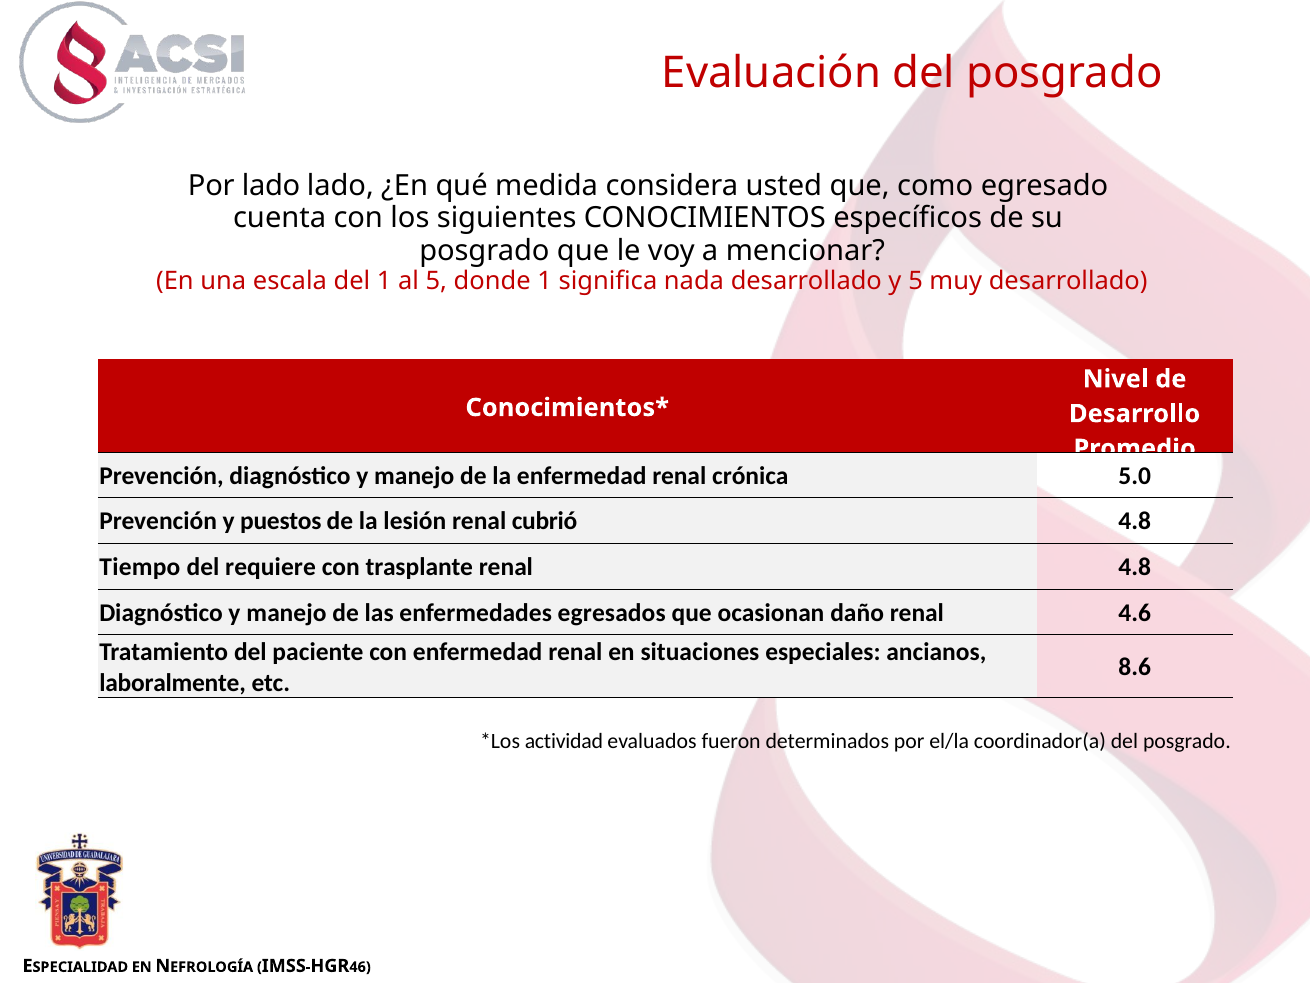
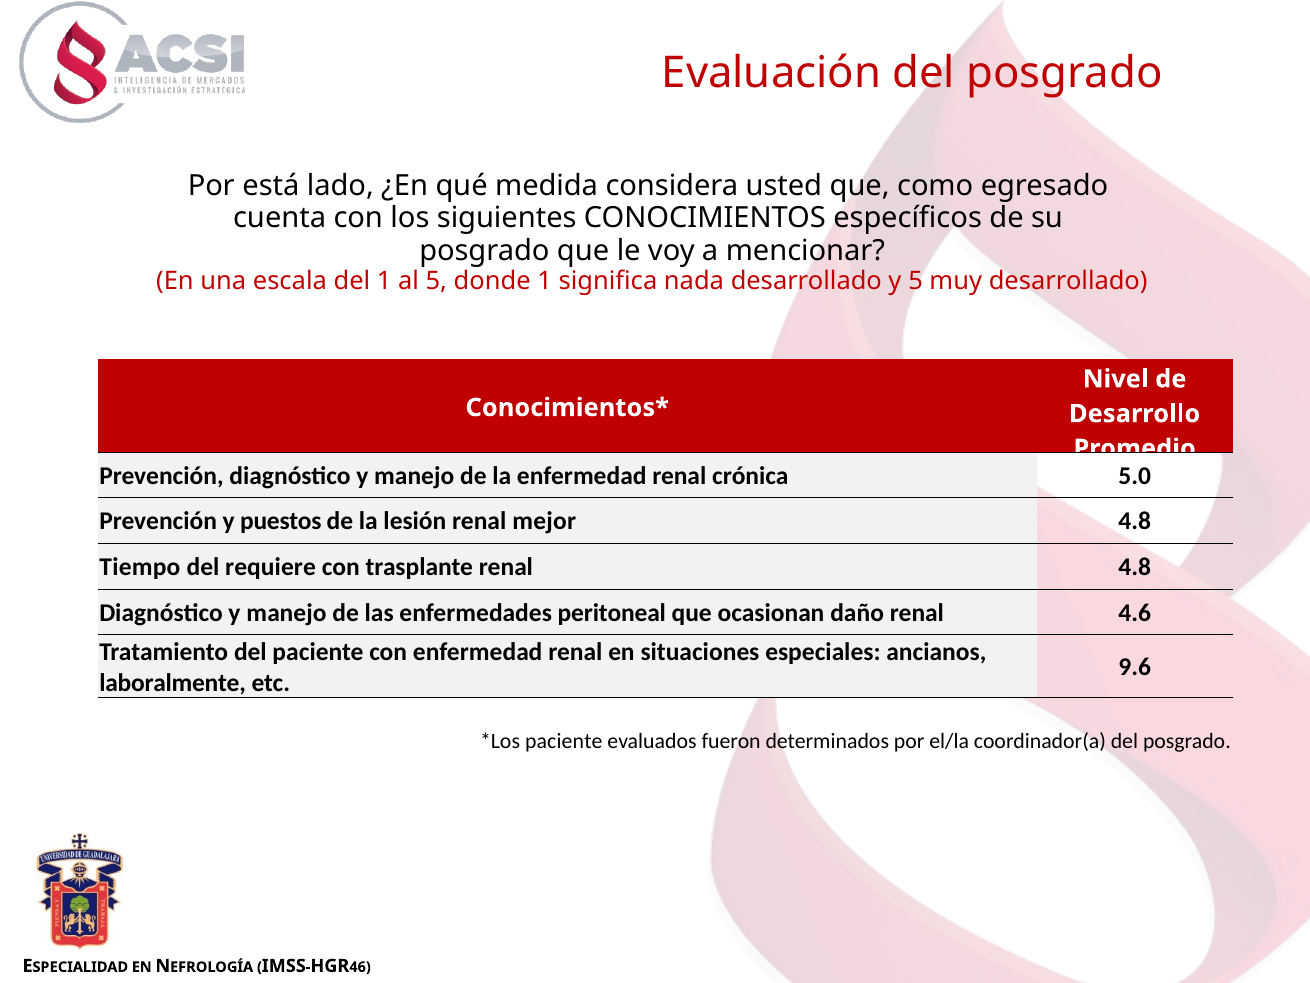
Por lado: lado -> está (271, 186)
cubrió: cubrió -> mejor (544, 521)
egresados: egresados -> peritoneal (612, 612)
8.6: 8.6 -> 9.6 (1135, 667)
actividad: actividad -> paciente (564, 741)
